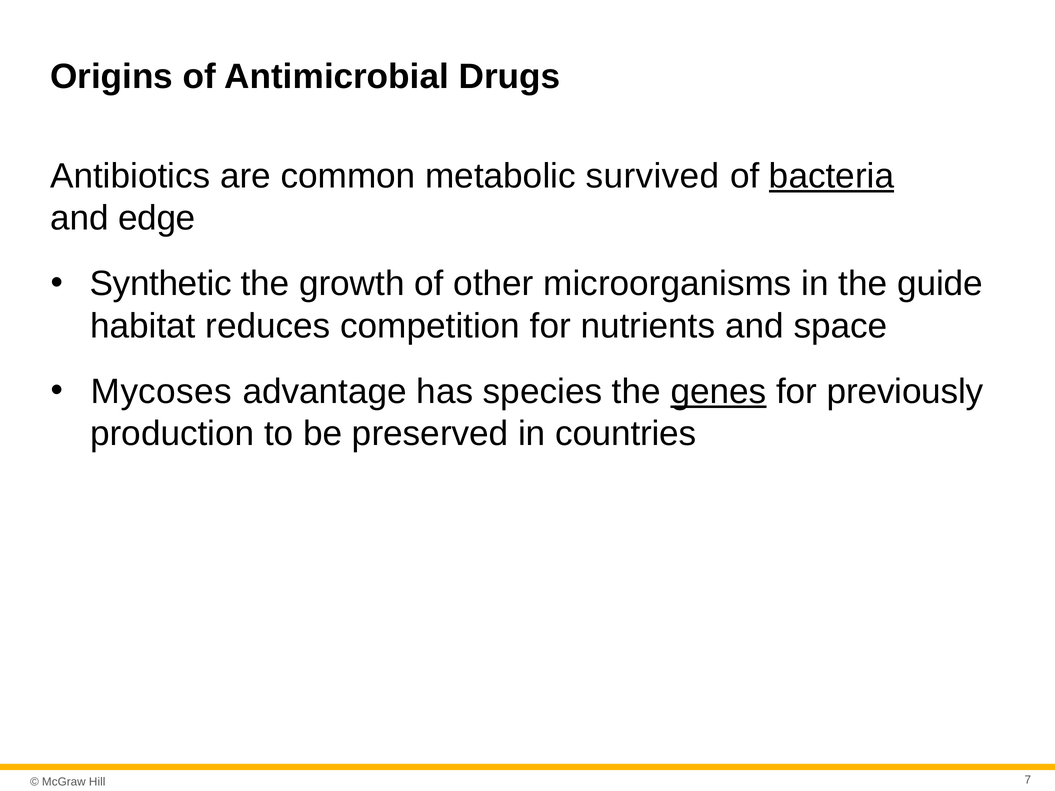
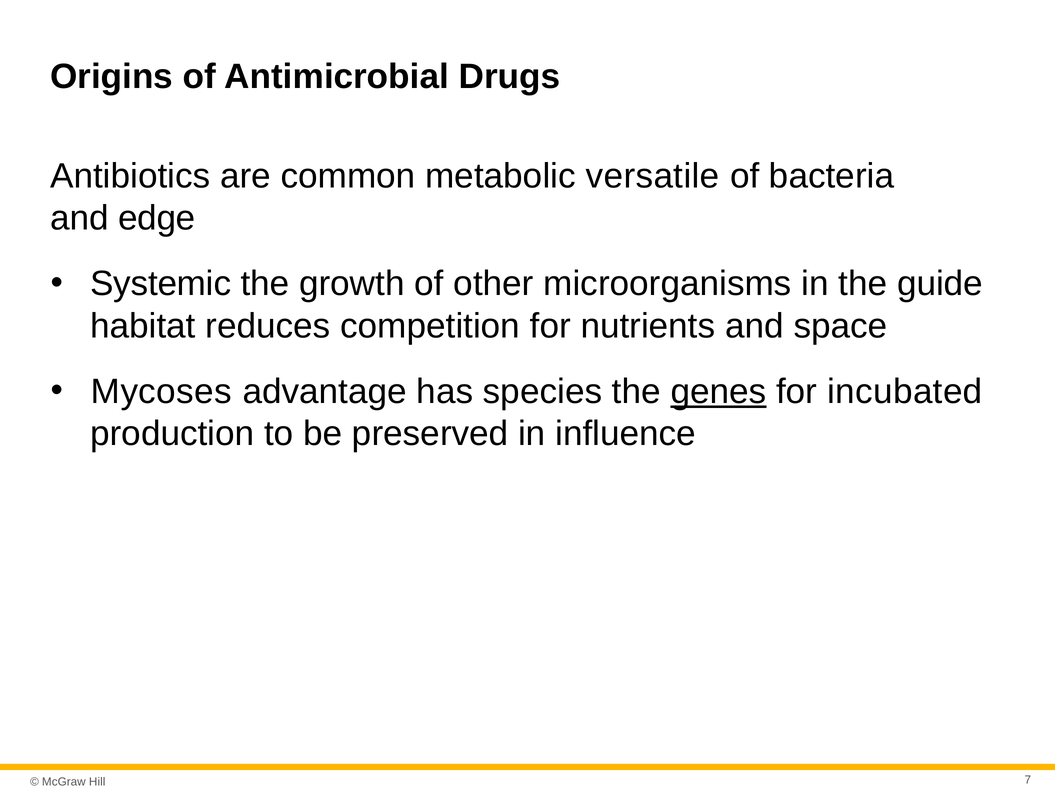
survived: survived -> versatile (653, 176)
bacteria underline: present -> none (832, 176)
Synthetic: Synthetic -> Systemic (161, 284)
previously: previously -> incubated (905, 392)
countries: countries -> influence (626, 434)
